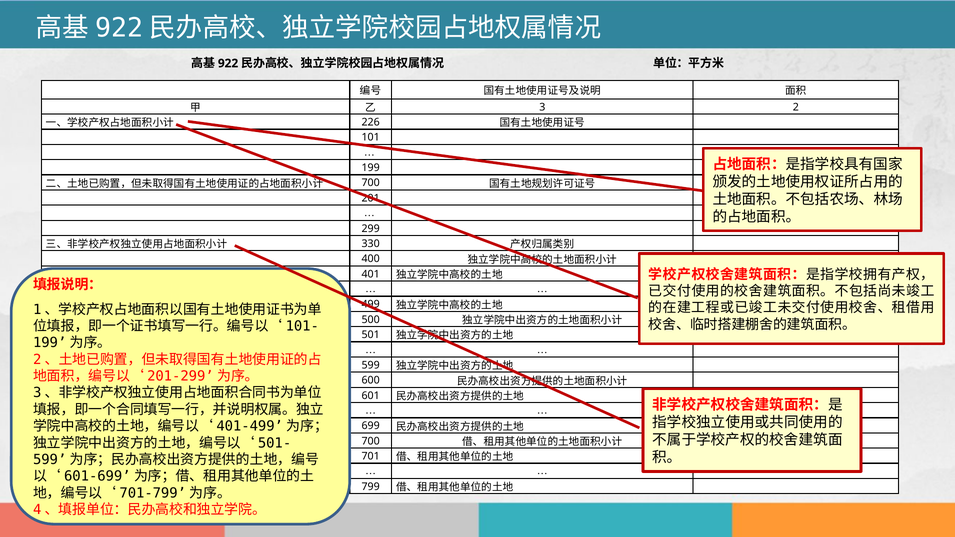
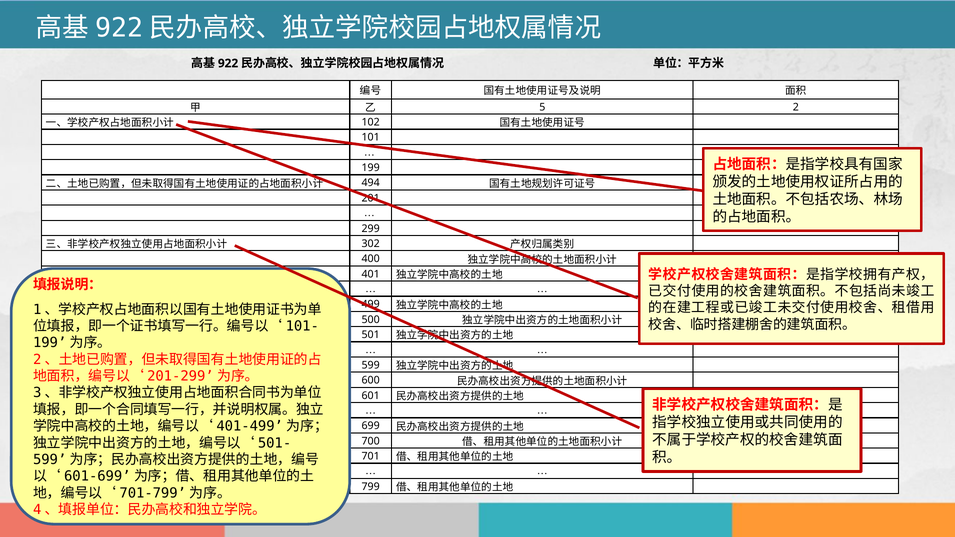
3: 3 -> 5 (542, 107)
226: 226 -> 102 (371, 122)
700: 700 -> 494 (371, 183)
330: 330 -> 302 (371, 244)
